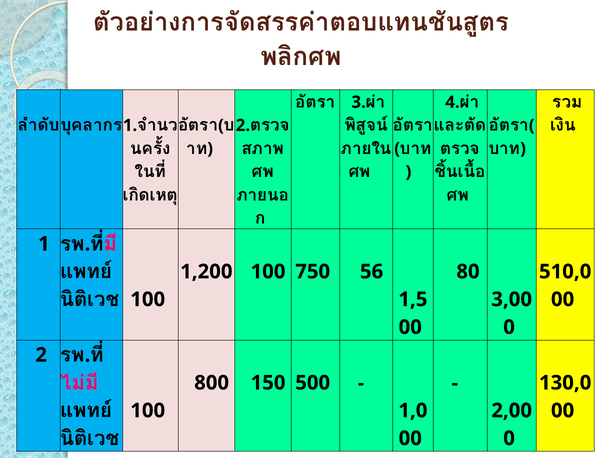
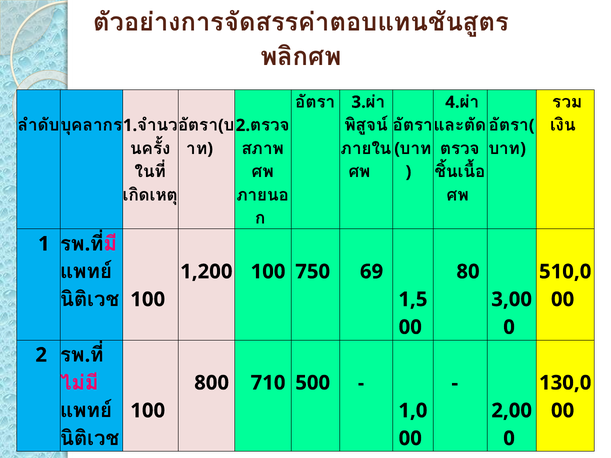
56: 56 -> 69 (372, 272)
150: 150 -> 710 (268, 383)
